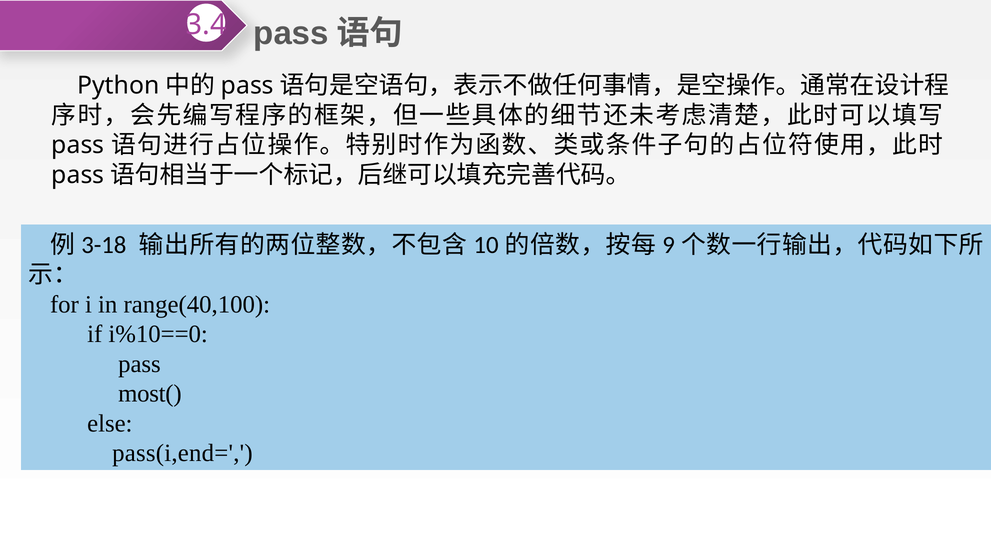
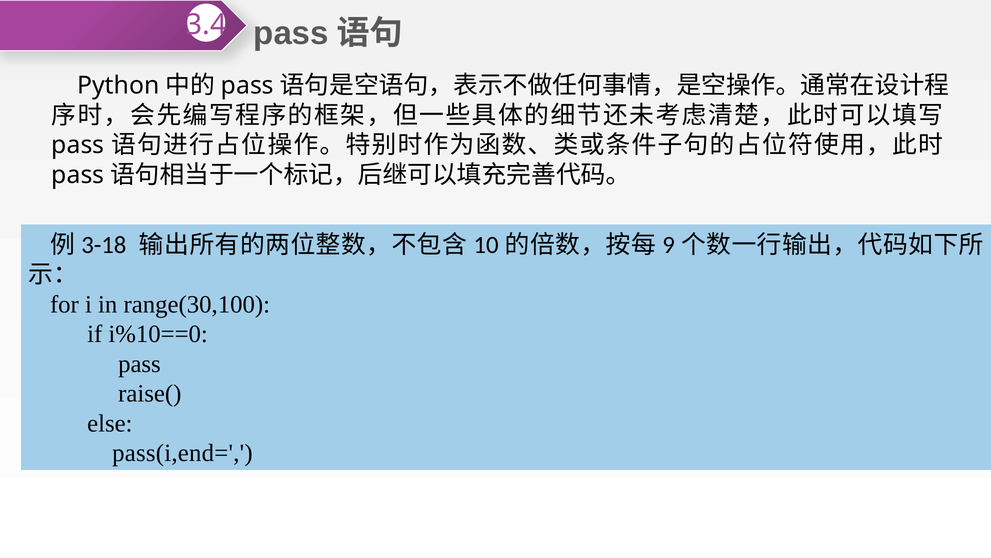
range(40,100: range(40,100 -> range(30,100 (197, 304)
most(: most( -> raise( (150, 393)
